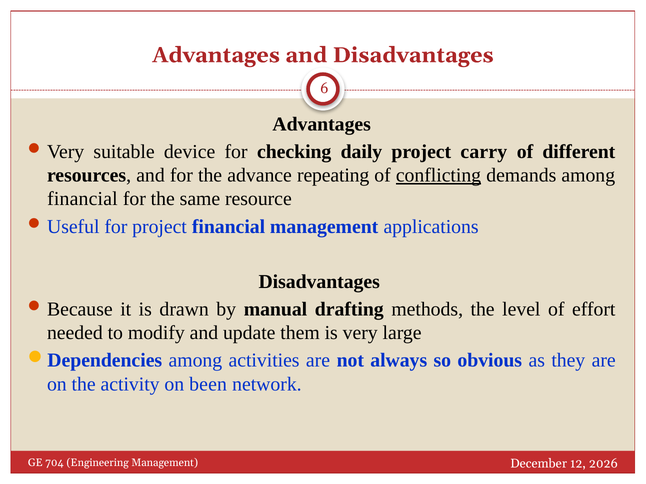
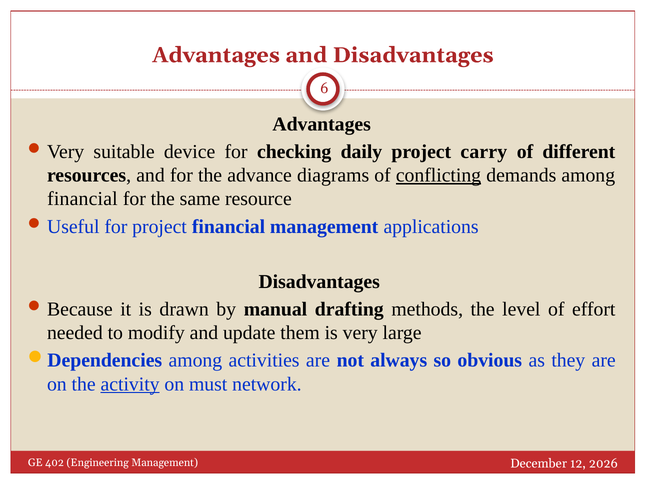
repeating: repeating -> diagrams (333, 176)
activity underline: none -> present (130, 384)
been: been -> must (208, 384)
704: 704 -> 402 (55, 463)
